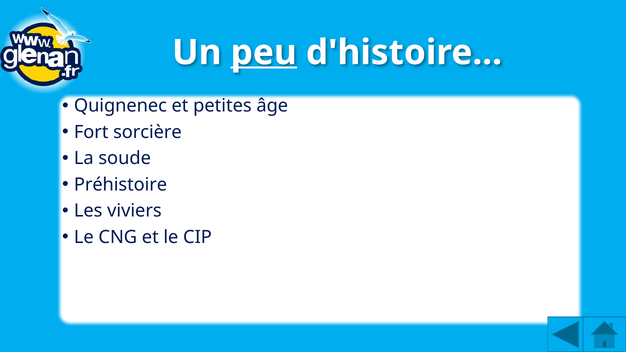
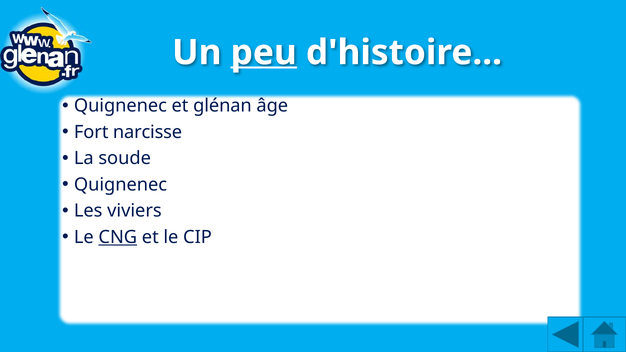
petites: petites -> glénan (222, 106)
sorcière: sorcière -> narcisse (148, 132)
Préhistoire: Préhistoire -> Quignenec (120, 185)
CNG underline: none -> present (118, 237)
